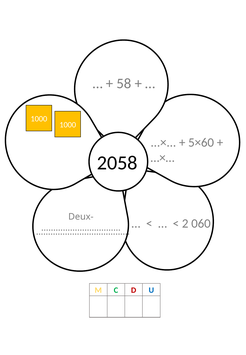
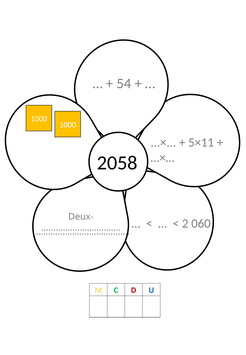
58: 58 -> 54 (124, 84)
5×60: 5×60 -> 5×11 (201, 143)
